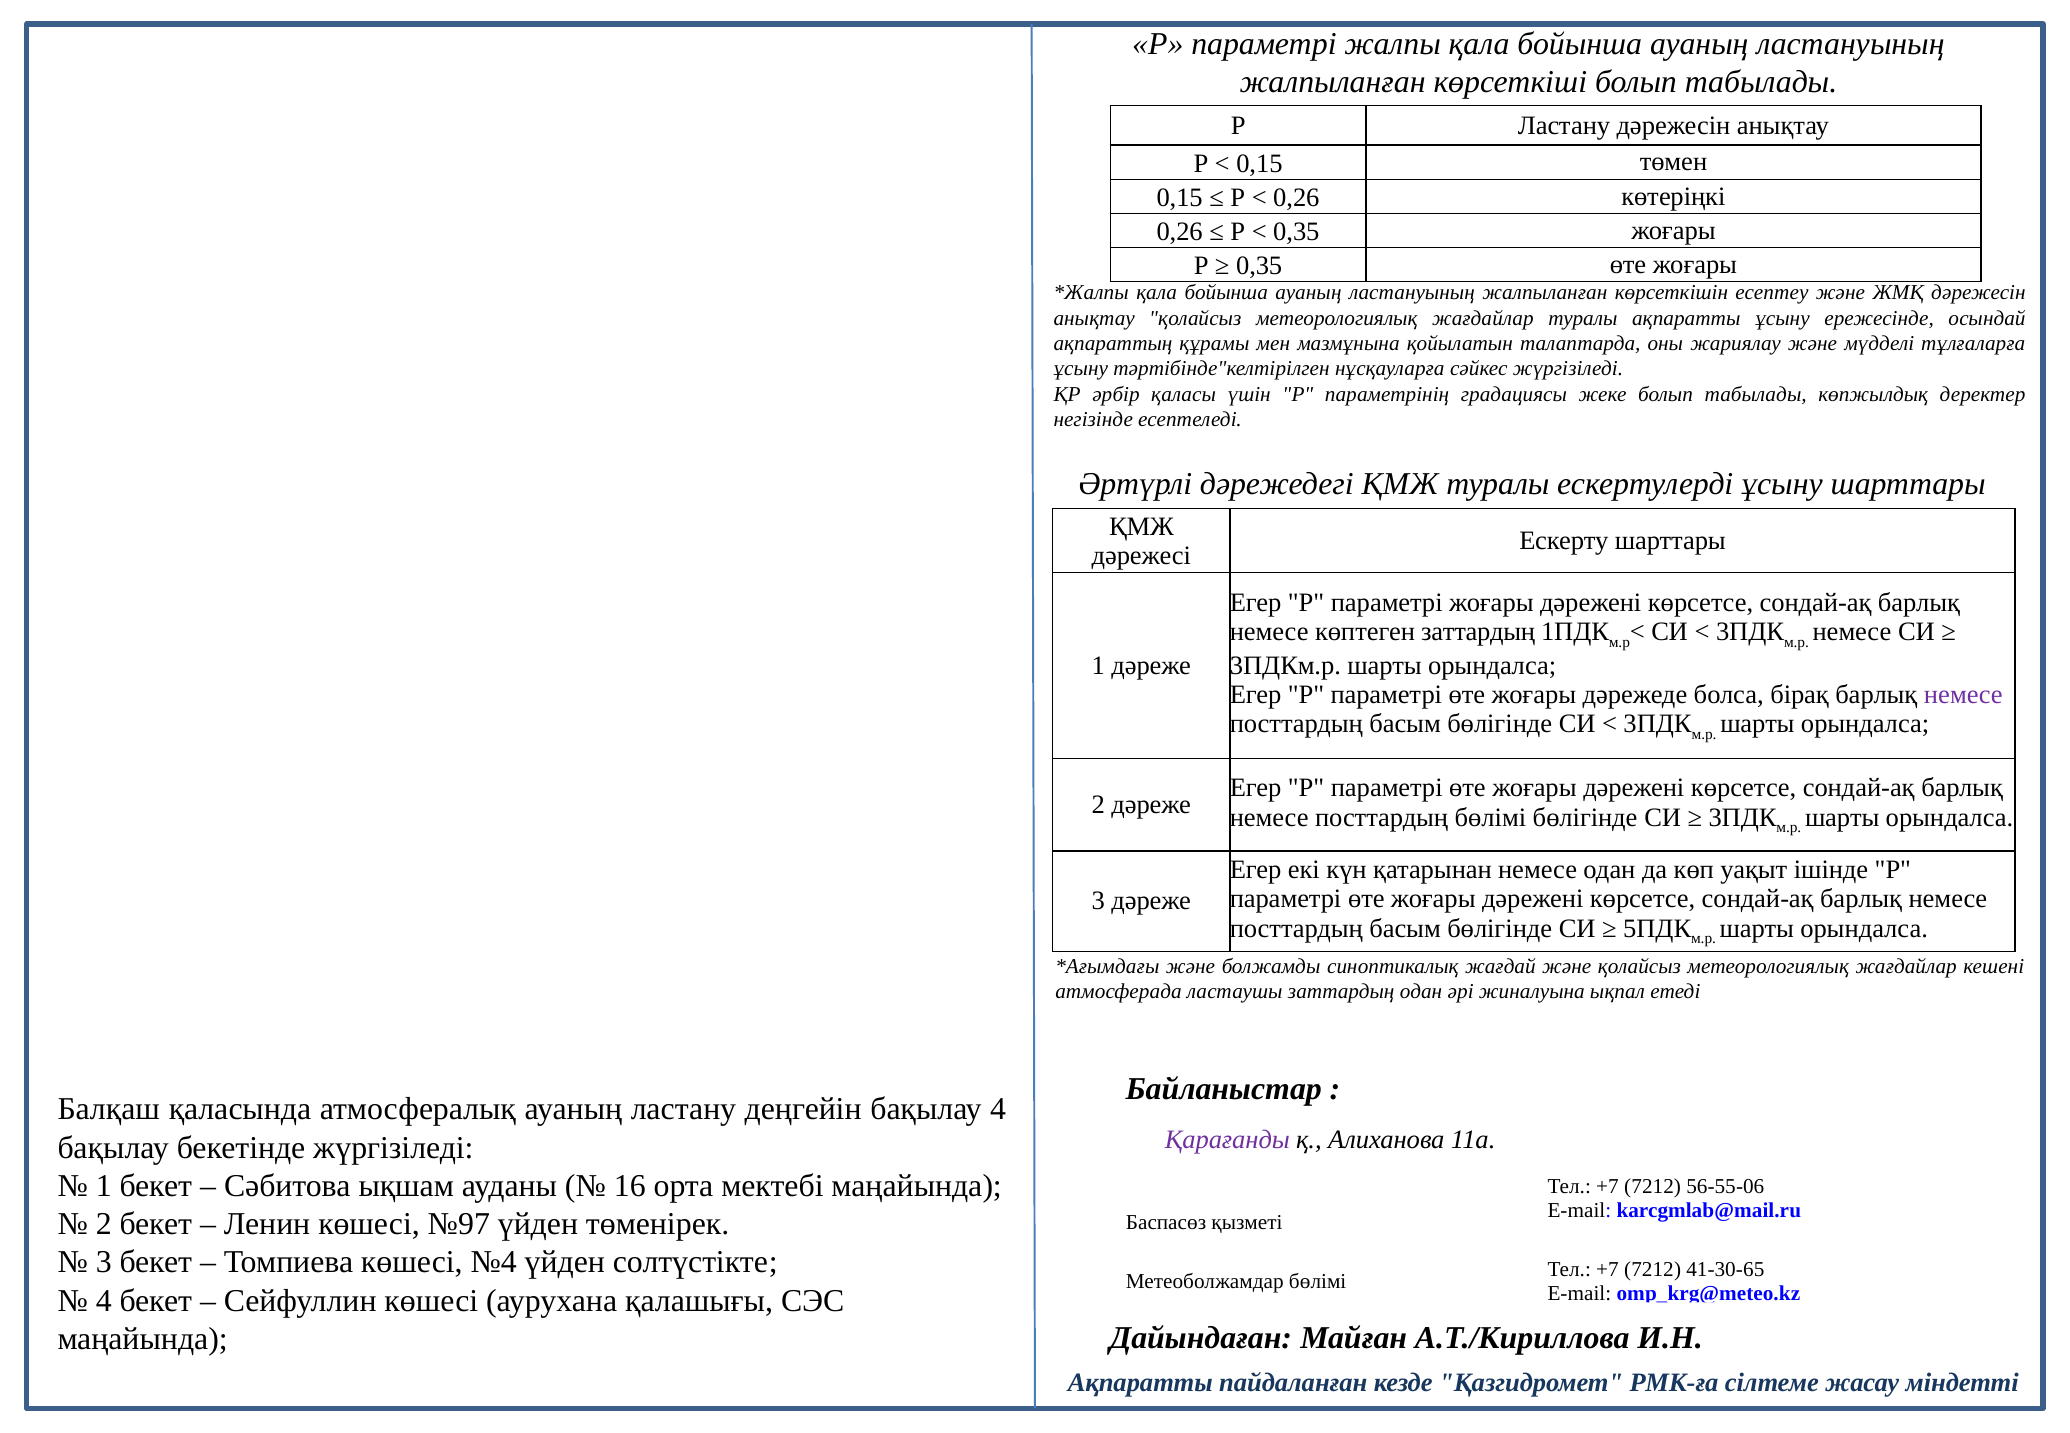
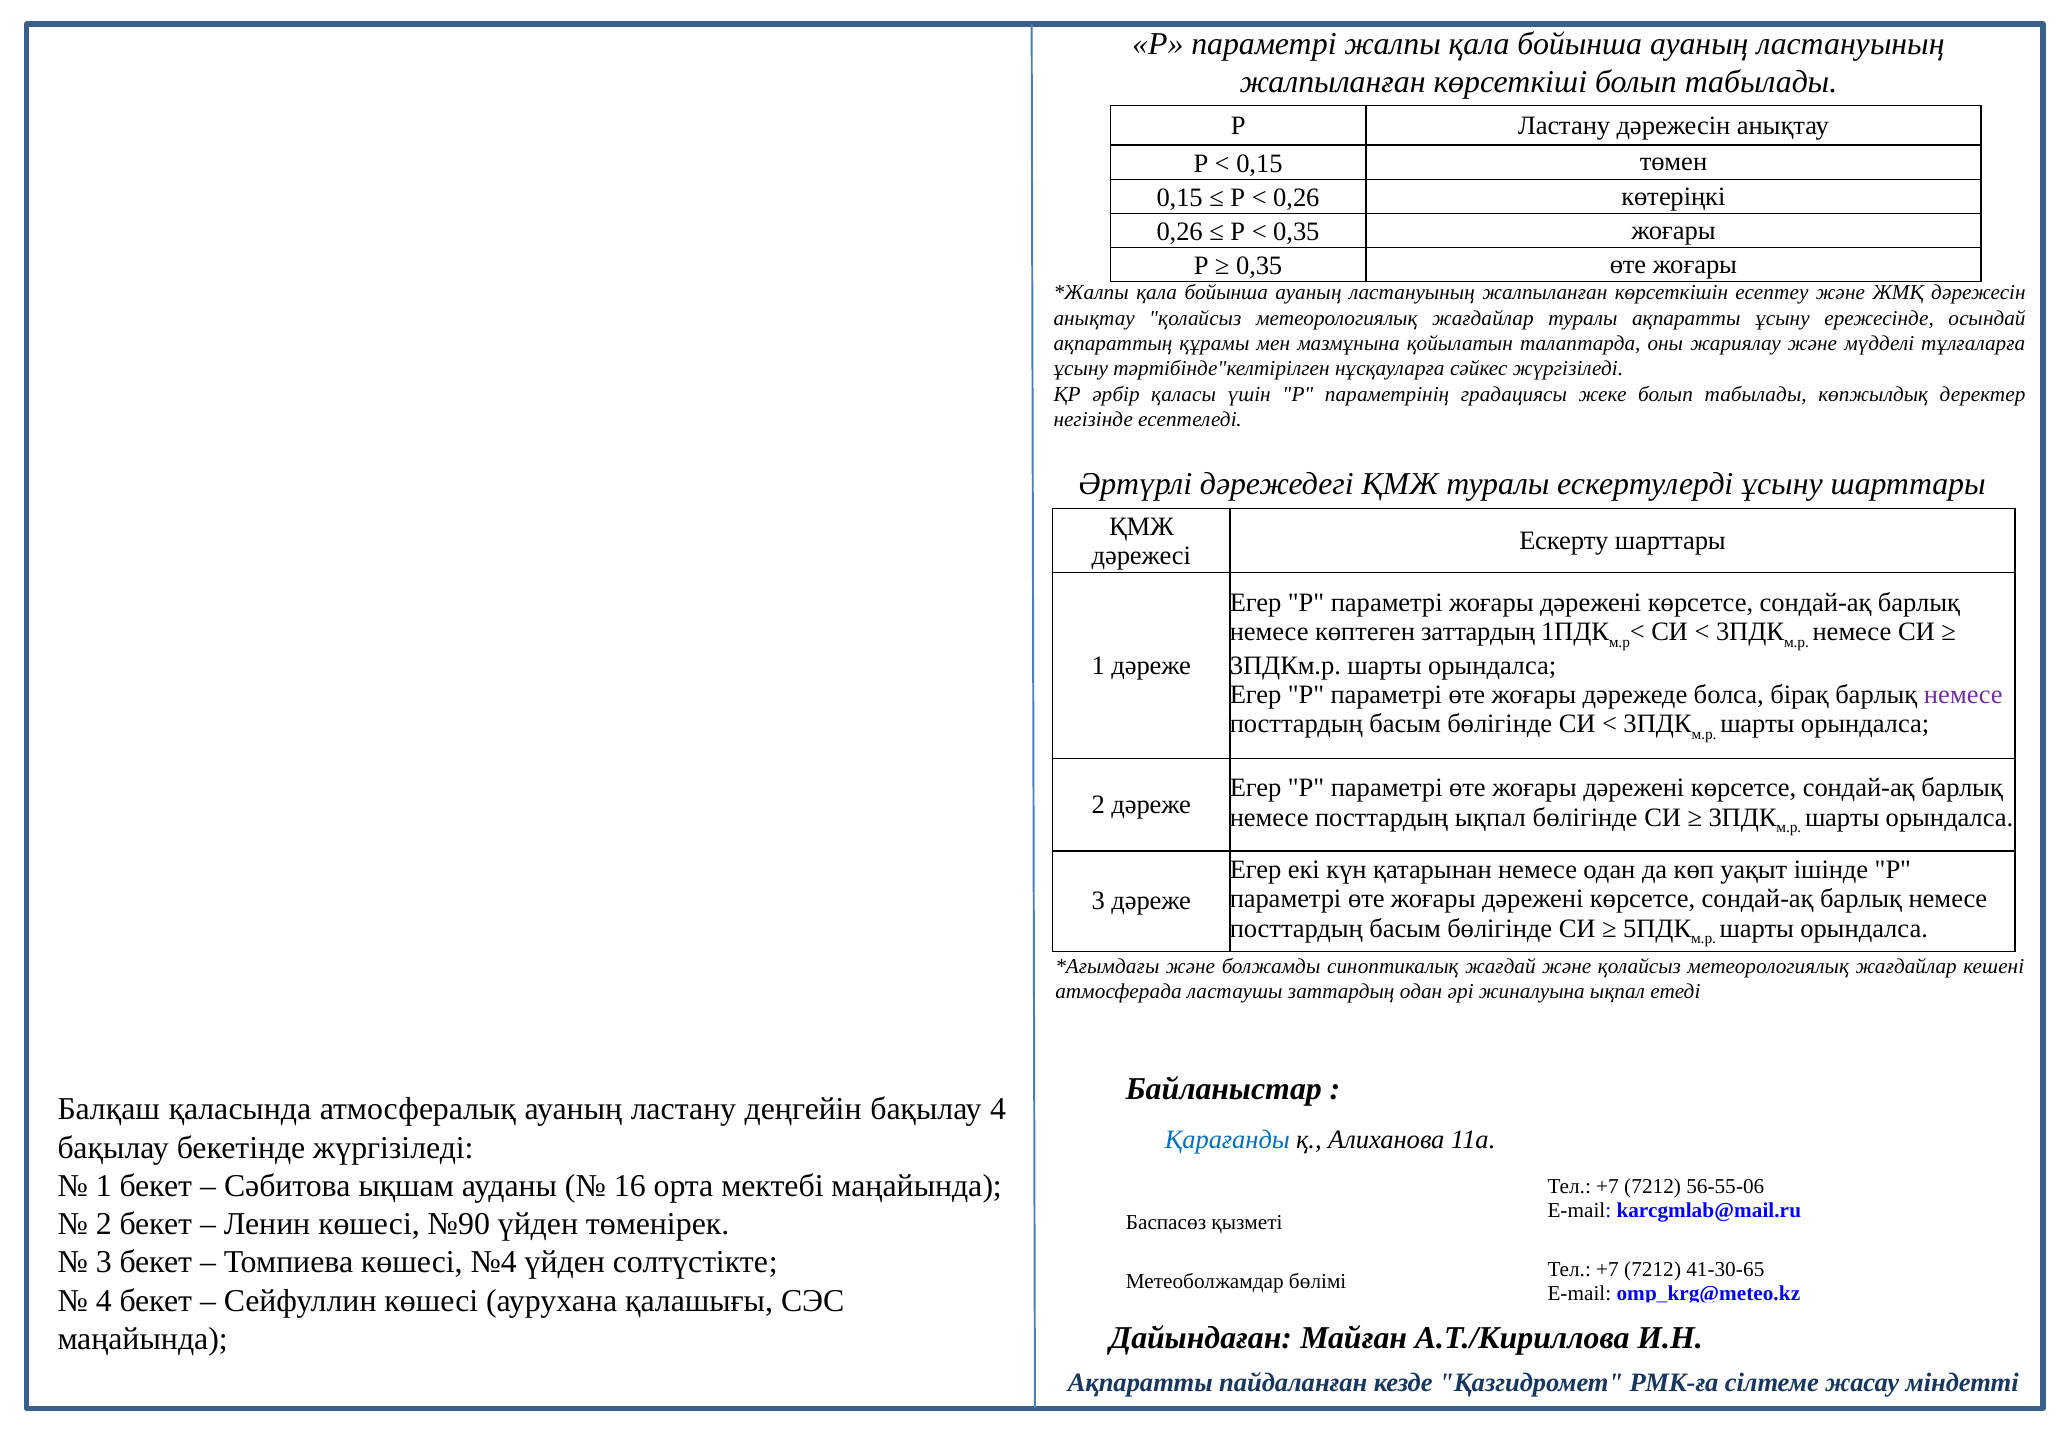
посттардың бөлімі: бөлімі -> ықпал (1490, 817)
Қарағанды colour: purple -> blue (1227, 1140)
№97: №97 -> №90 (459, 1224)
